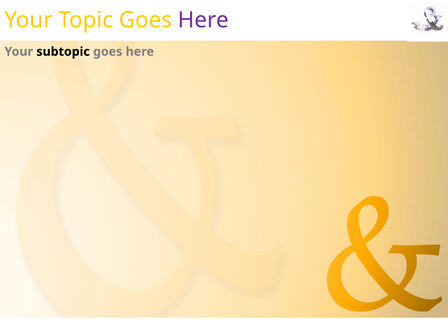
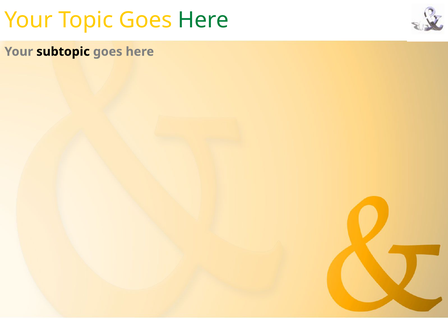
Here colour: purple -> green (203, 20)
